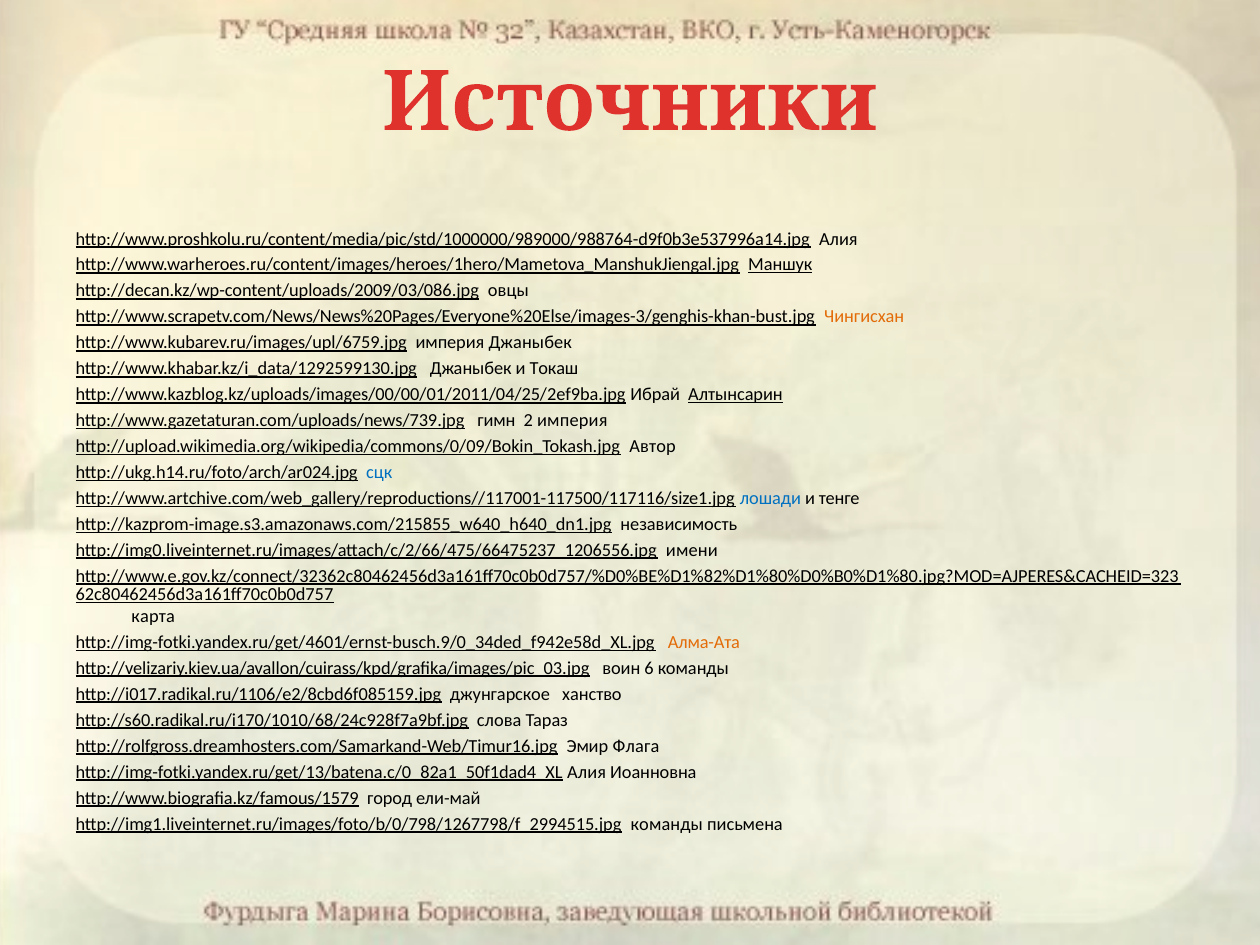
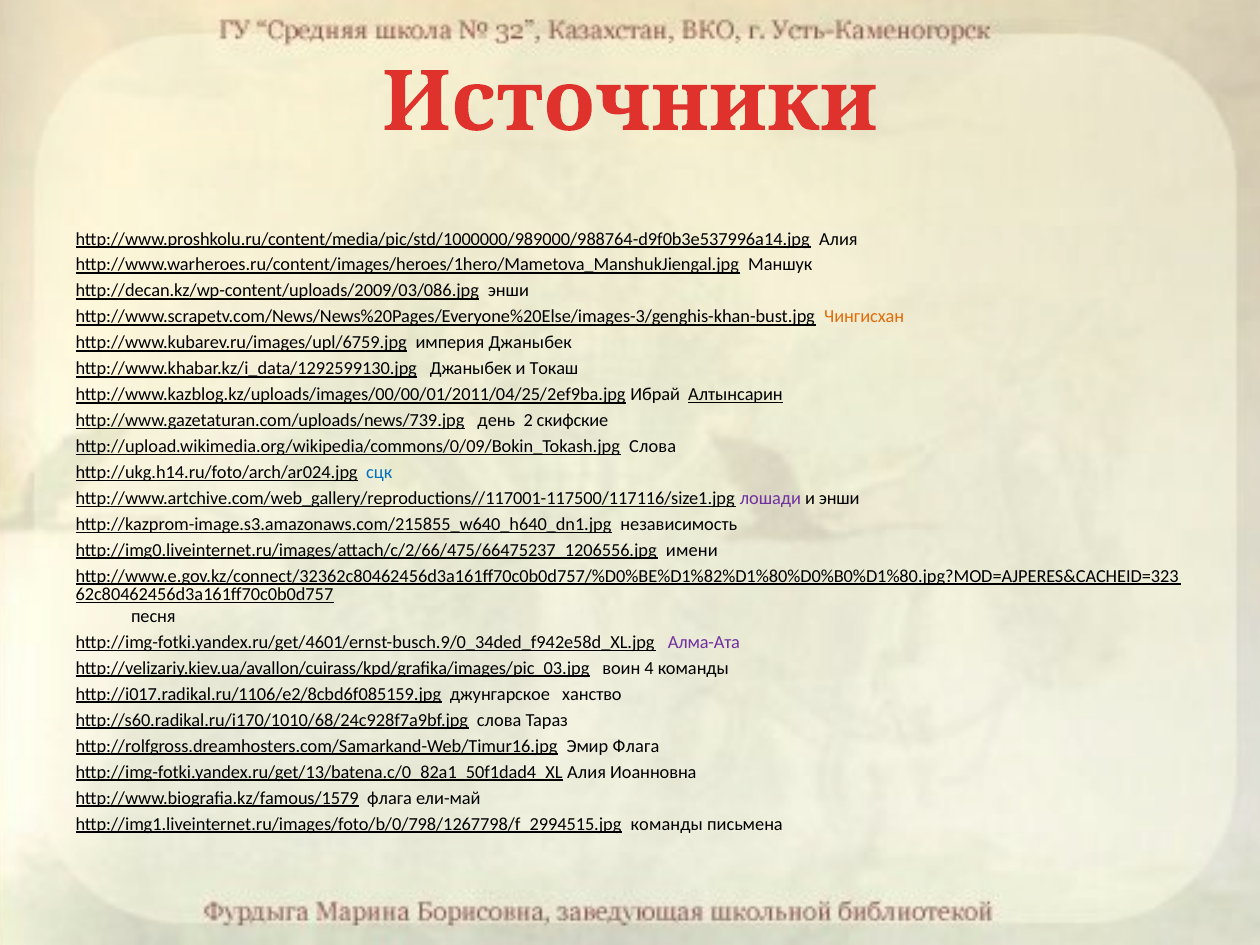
Маншук underline: present -> none (780, 265)
http://decan.kz/wp-content/uploads/2009/03/086.jpg овцы: овцы -> энши (508, 291)
гимн: гимн -> день (496, 421)
2 империя: империя -> скифские (573, 421)
http://upload.wikimedia.org/wikipedia/commons/0/09/Bokin_Tokash.jpg Автор: Автор -> Слова (653, 447)
лошади colour: blue -> purple (770, 498)
и тенге: тенге -> энши (839, 498)
карта: карта -> песня (153, 617)
Алма-Ата colour: orange -> purple (704, 642)
6: 6 -> 4 (649, 668)
http://www.biografia.kz/famous/1579 город: город -> флага (390, 798)
